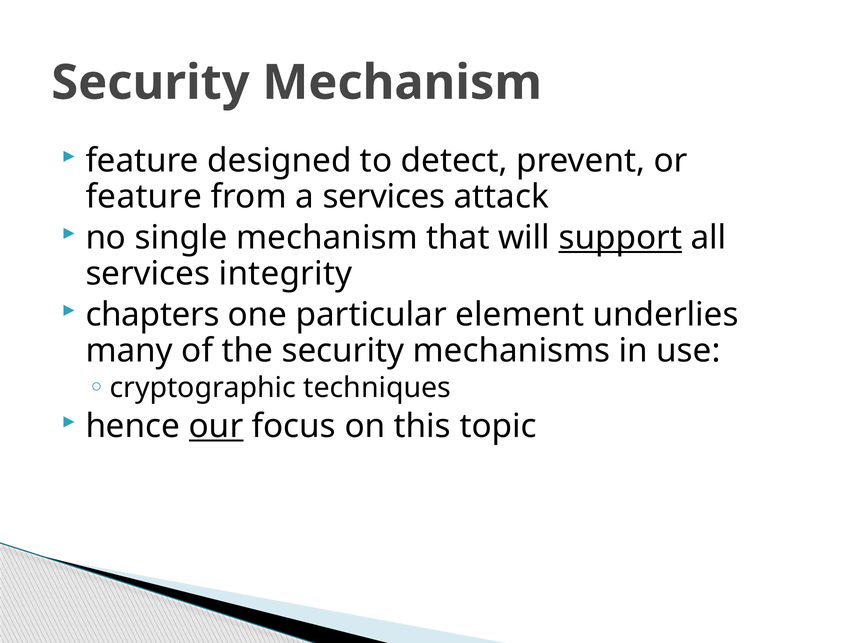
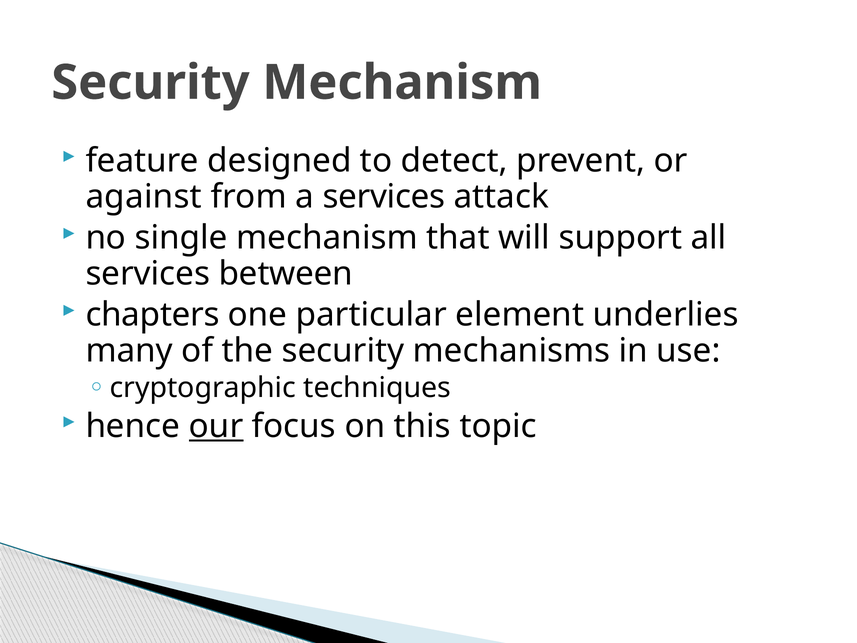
feature: feature -> against (144, 197)
support underline: present -> none (620, 238)
integrity: integrity -> between (286, 274)
